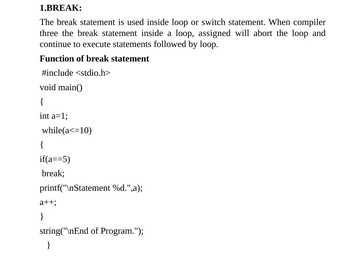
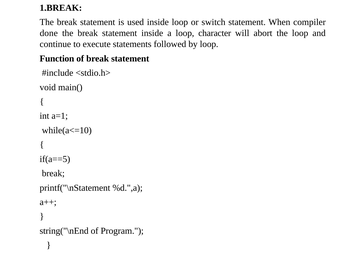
three: three -> done (49, 33)
assigned: assigned -> character (215, 33)
